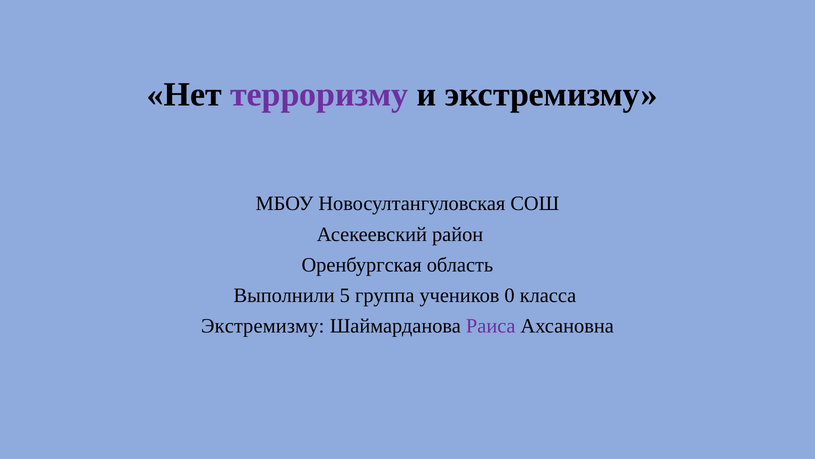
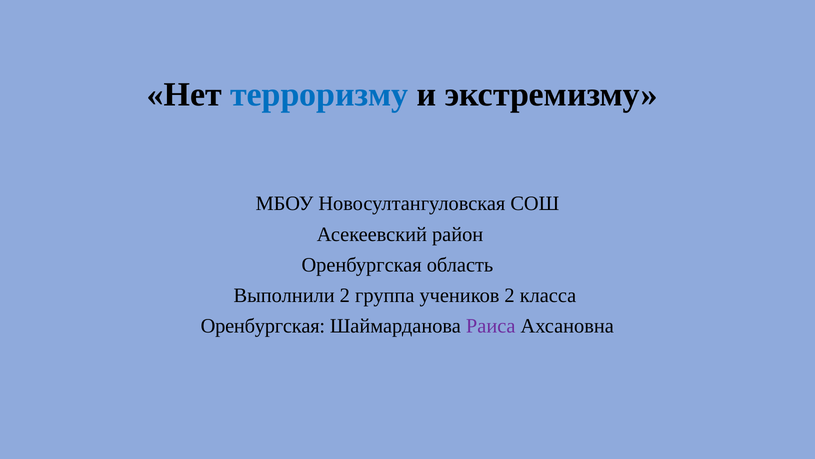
терроризму colour: purple -> blue (319, 94)
Выполнили 5: 5 -> 2 (345, 295)
учеников 0: 0 -> 2 (510, 295)
Экстремизму: Экстремизму -> Оренбургская (263, 325)
